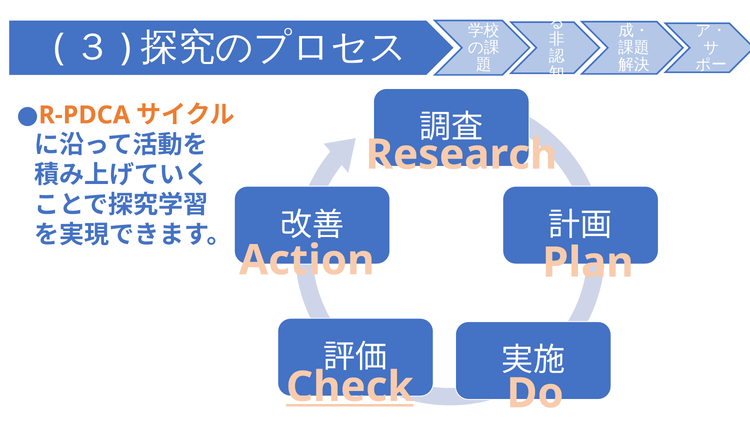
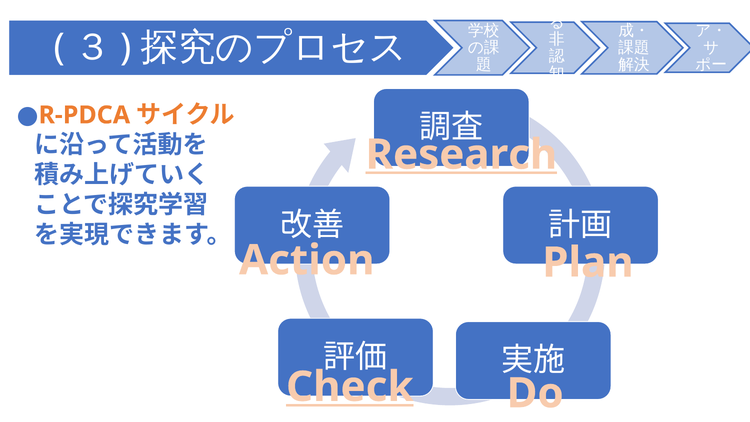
Research underline: none -> present (461, 155)
